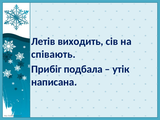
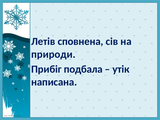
виходить: виходить -> сповнена (81, 41)
співають: співають -> природи (53, 54)
